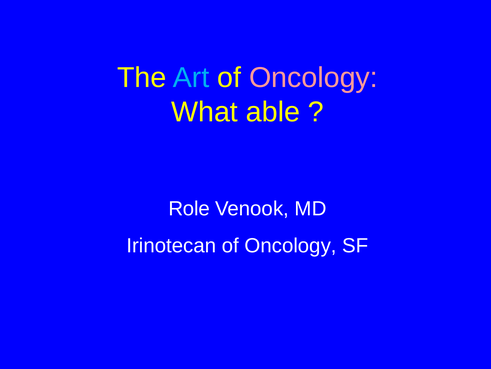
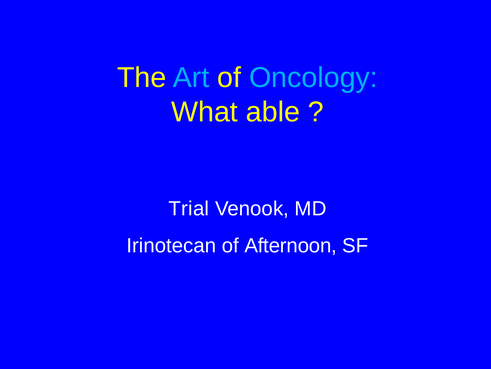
Oncology colour: pink -> light blue (313, 77)
Role: Role -> Trial (189, 208)
Oncology: Oncology -> Afternoon (291, 245)
